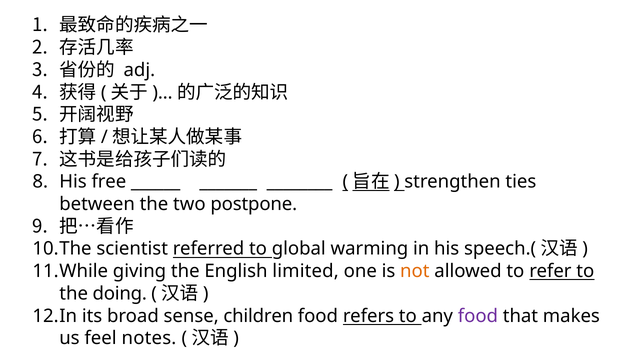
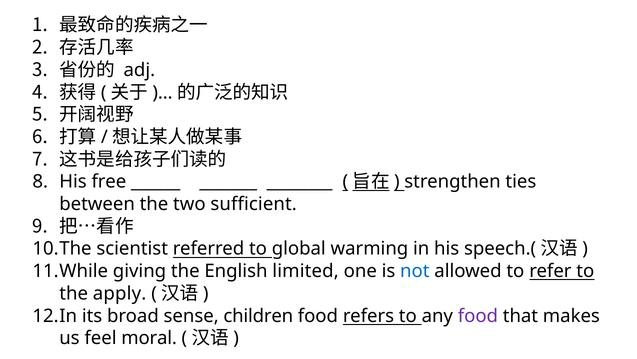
postpone: postpone -> sufficient (254, 204)
not colour: orange -> blue (415, 271)
doing: doing -> apply (120, 293)
notes: notes -> moral (149, 338)
